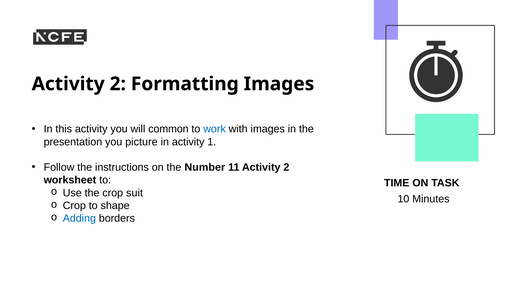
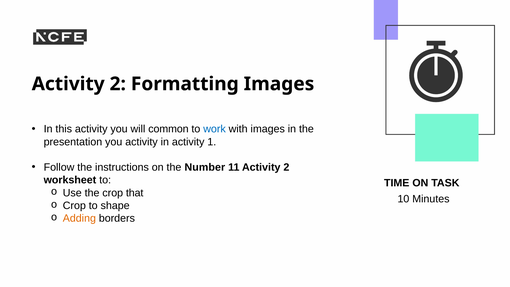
you picture: picture -> activity (141, 142)
suit: suit -> that (135, 193)
Adding colour: blue -> orange (79, 218)
